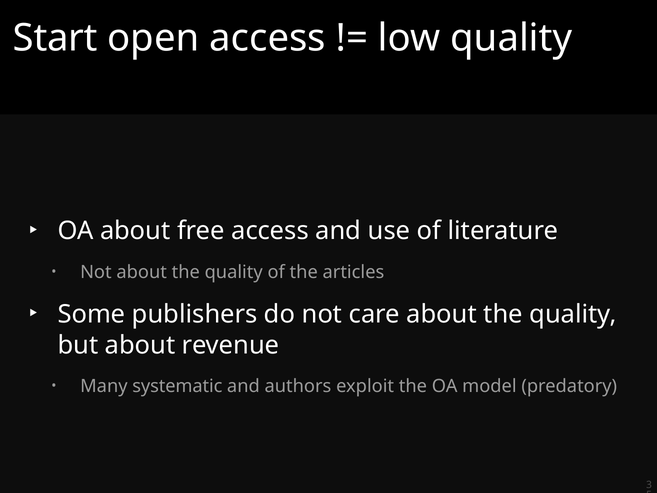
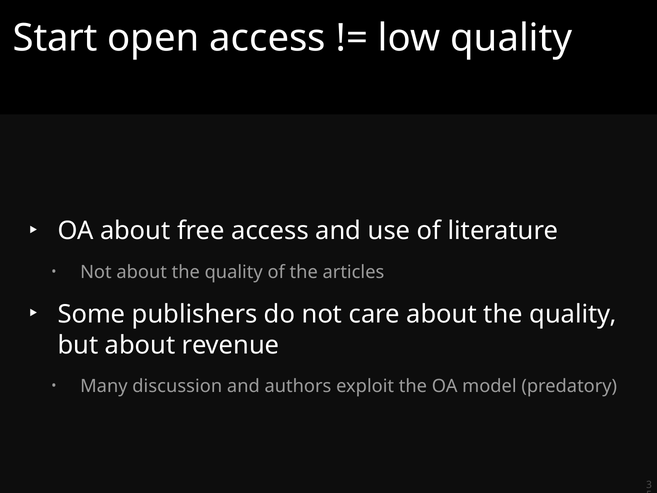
systematic: systematic -> discussion (177, 386)
